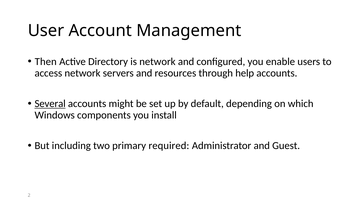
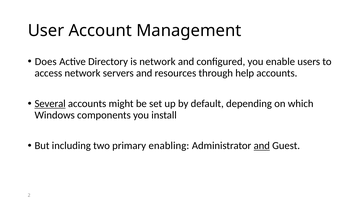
Then: Then -> Does (46, 62)
required: required -> enabling (169, 146)
and underline: none -> present (262, 146)
